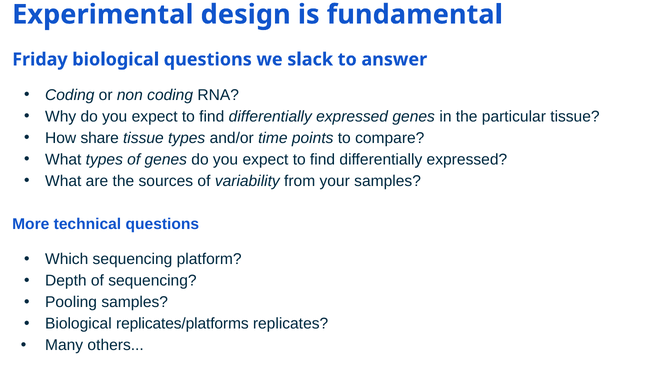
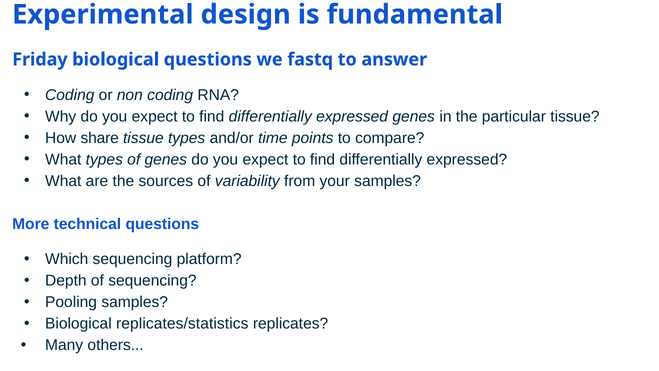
slack: slack -> fastq (310, 59)
replicates/platforms: replicates/platforms -> replicates/statistics (182, 323)
